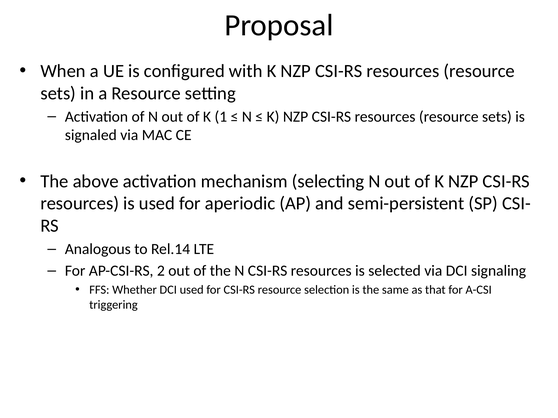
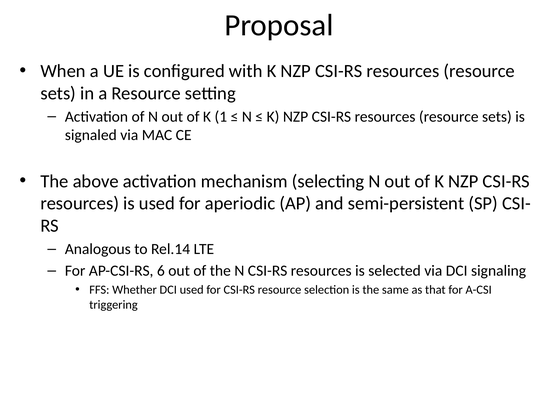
2: 2 -> 6 (161, 271)
